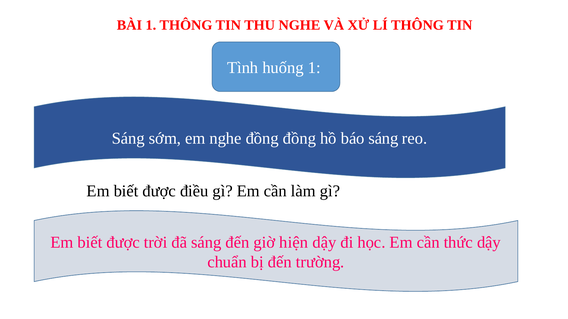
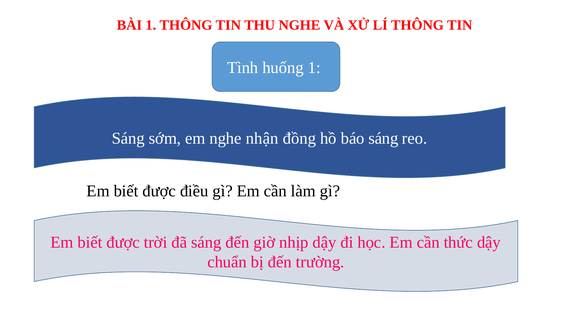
nghe đồng: đồng -> nhận (262, 139)
hiện: hiện -> nhịp (294, 243)
